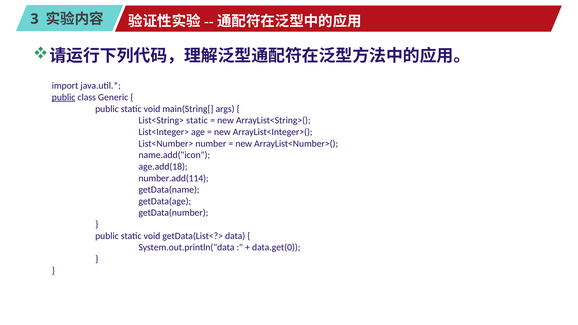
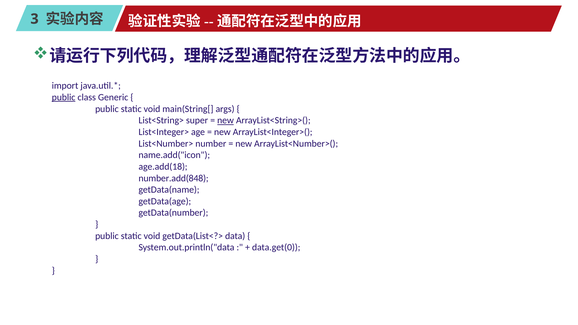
List<String> static: static -> super (197, 120)
new underline: none -> present (226, 120)
number.add(114: number.add(114 -> number.add(848 (174, 178)
